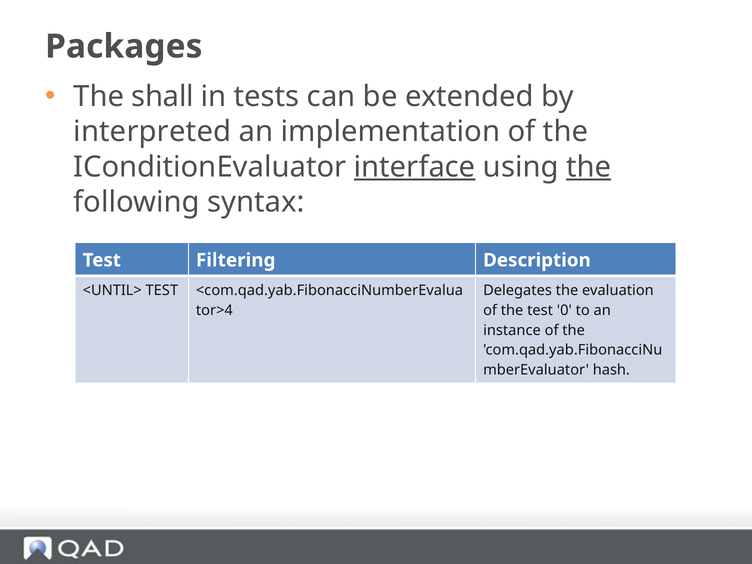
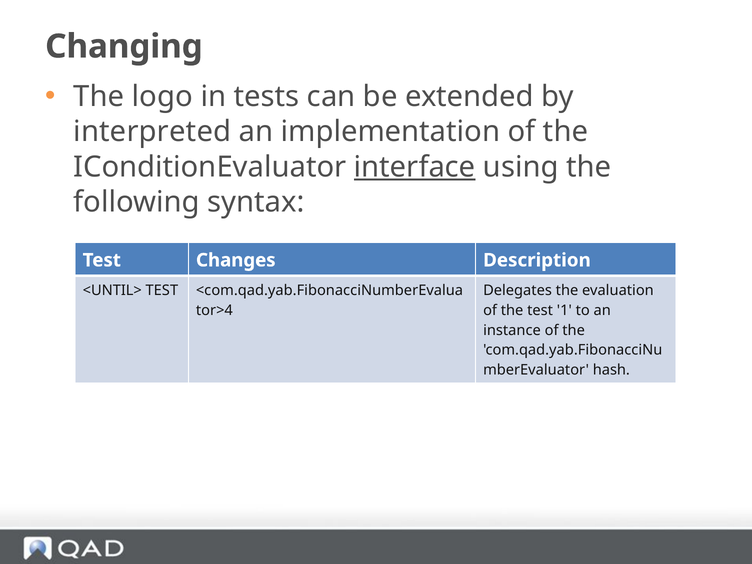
Packages: Packages -> Changing (124, 46)
shall: shall -> logo (162, 97)
the underline: present -> none (589, 167)
Filtering: Filtering -> Changes (236, 260)
0: 0 -> 1 (564, 310)
